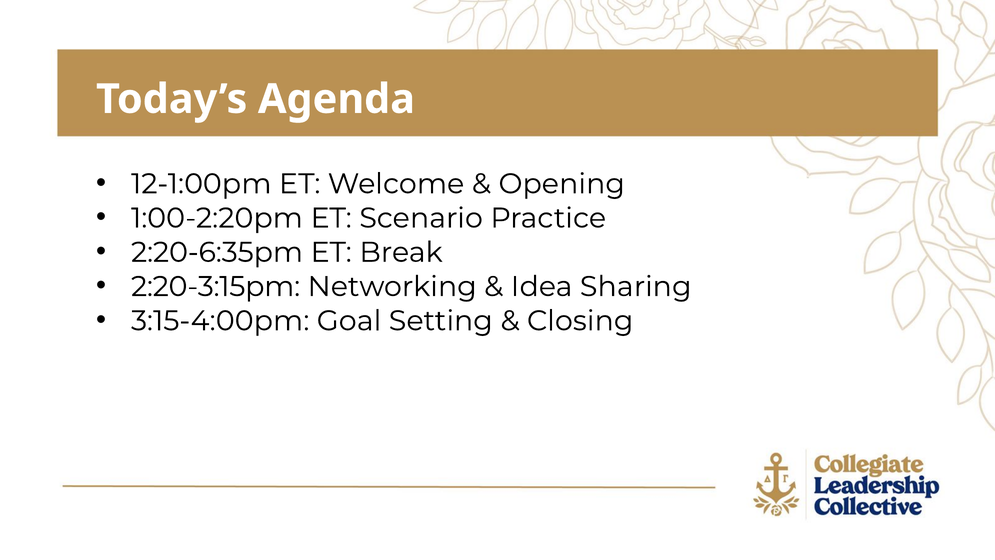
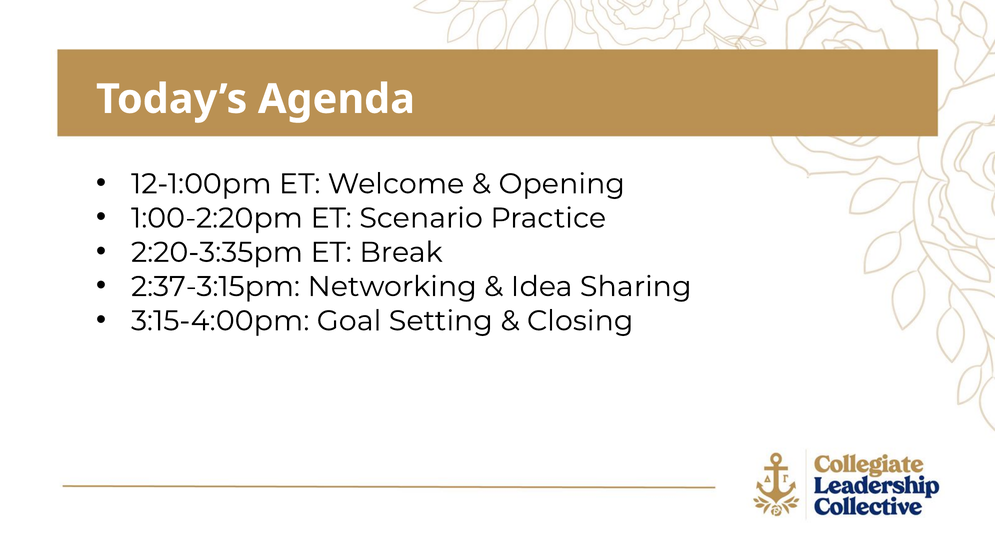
2:20-6:35pm: 2:20-6:35pm -> 2:20-3:35pm (217, 252)
2:20-3:15pm: 2:20-3:15pm -> 2:37-3:15pm (216, 286)
